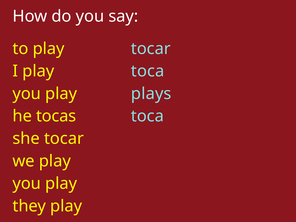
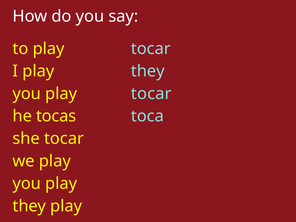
I play toca: toca -> they (148, 71)
you play plays: plays -> tocar (151, 94)
